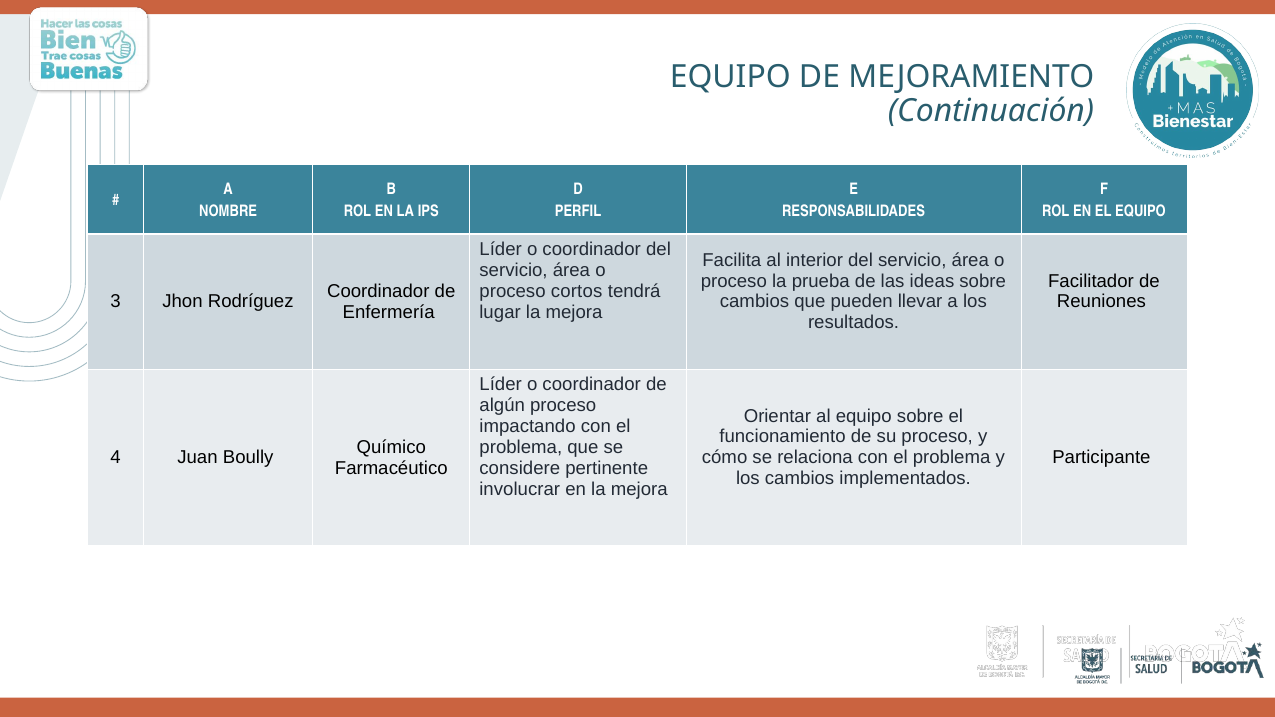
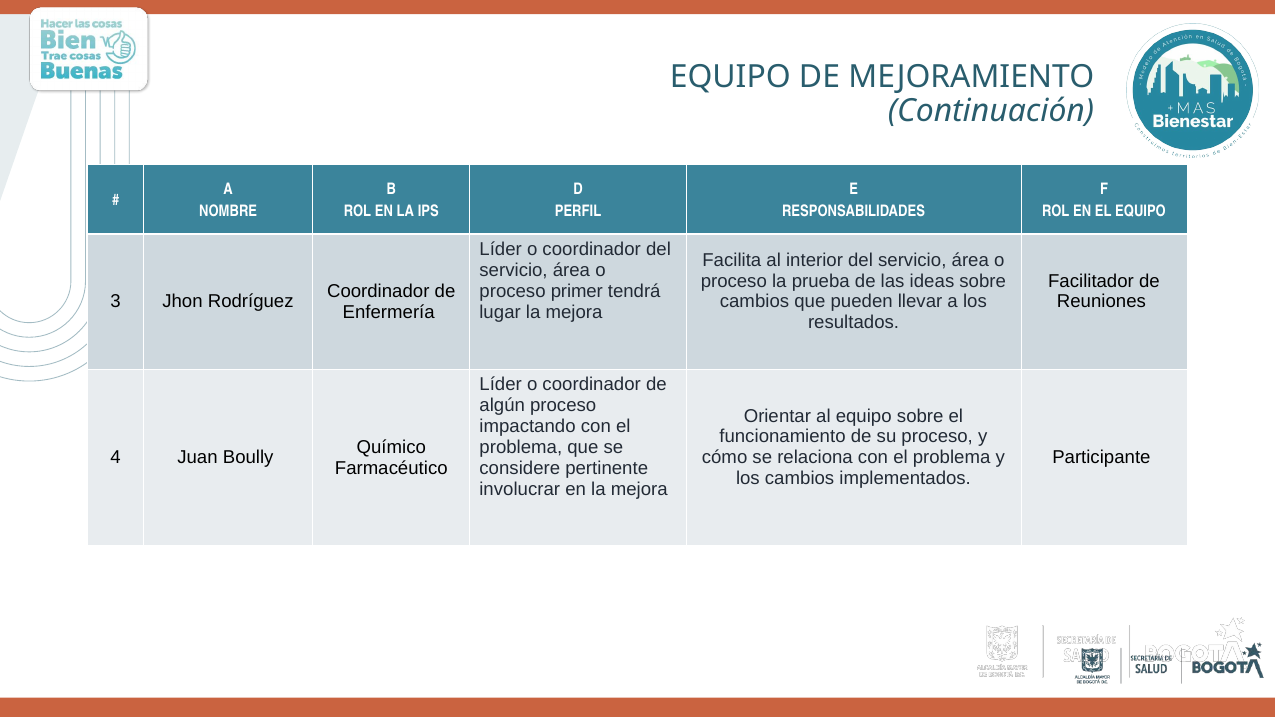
cortos: cortos -> primer (577, 291)
